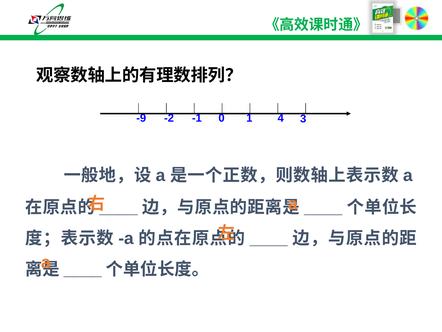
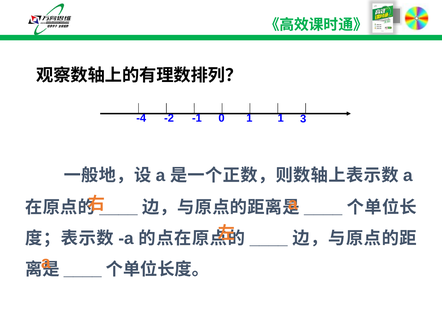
-9: -9 -> -4 (141, 118)
1 4: 4 -> 1 (281, 118)
